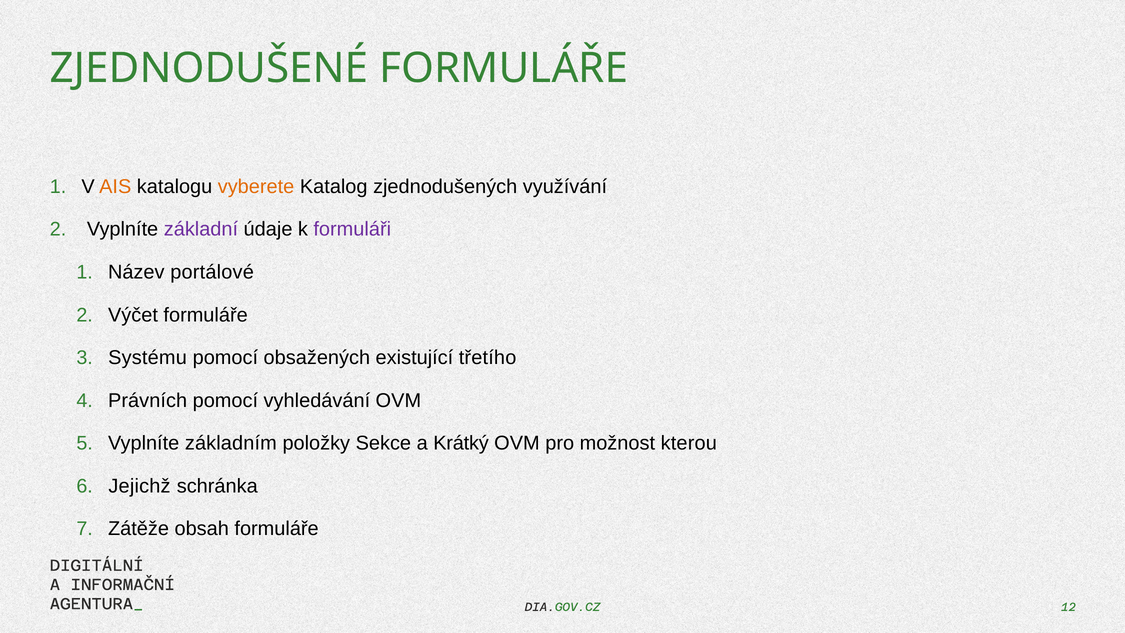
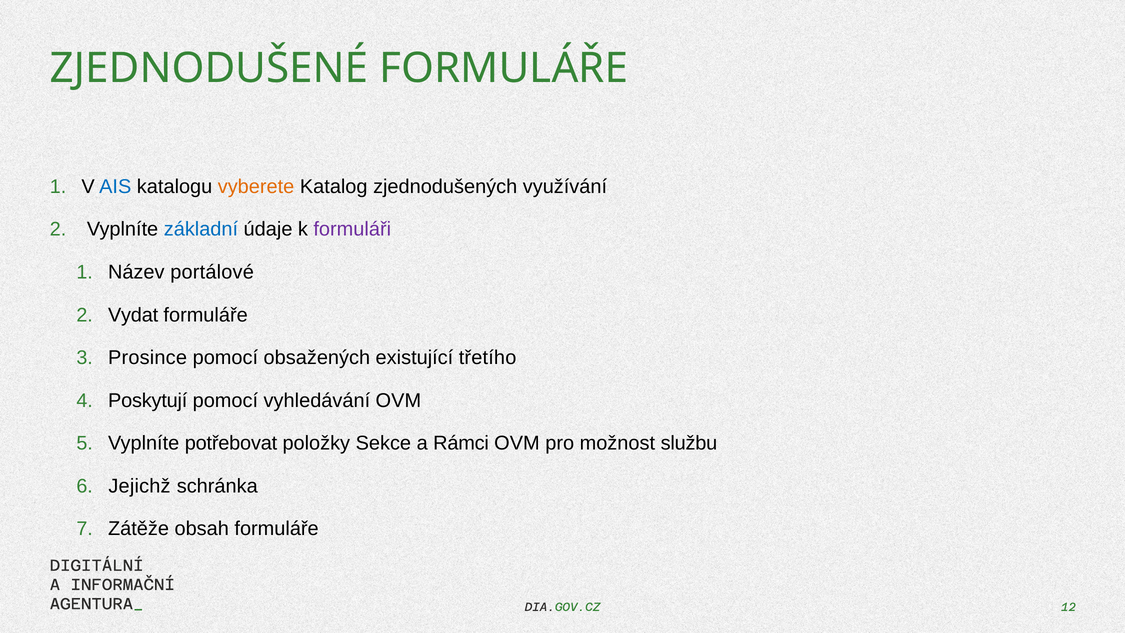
AIS colour: orange -> blue (115, 187)
základní colour: purple -> blue (201, 229)
Výčet: Výčet -> Vydat (133, 315)
Systému: Systému -> Prosince (148, 358)
Právních: Právních -> Poskytují (148, 400)
základním: základním -> potřebovat (231, 443)
Krátký: Krátký -> Rámci (461, 443)
kterou: kterou -> službu (689, 443)
